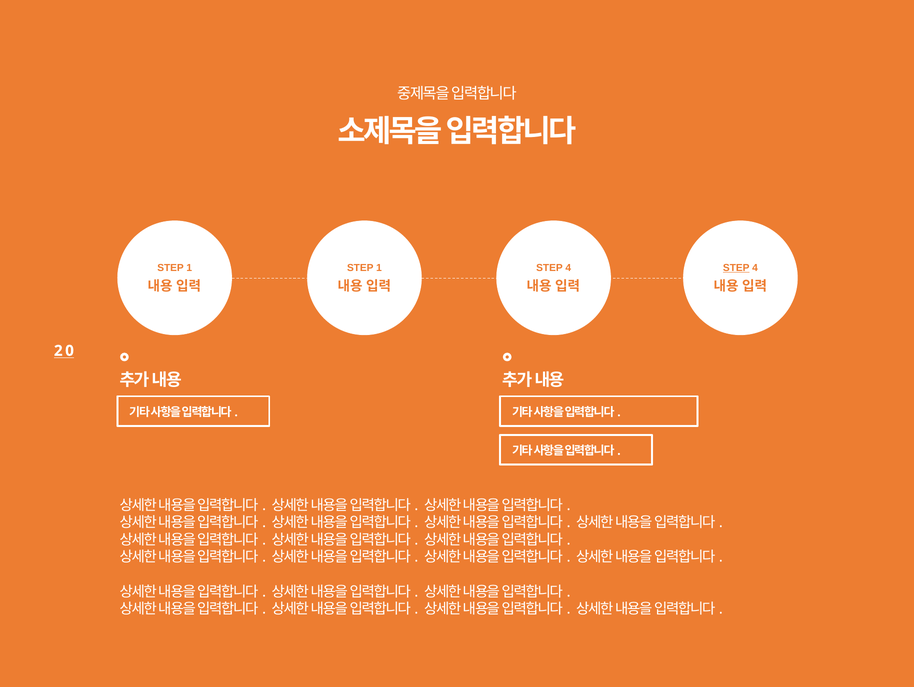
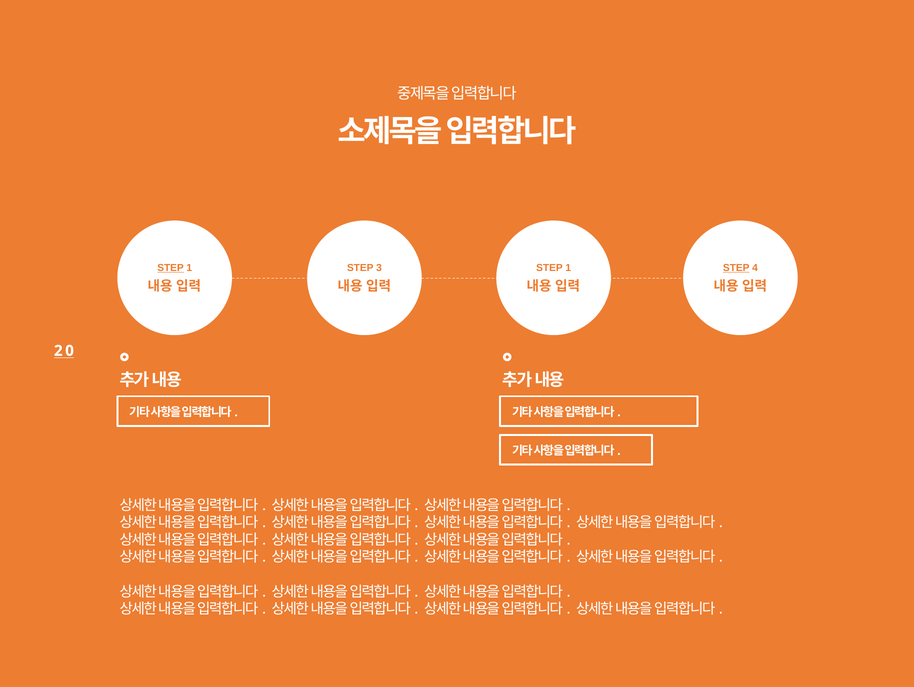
STEP underline: none -> present (171, 268)
1: 1 -> 3 (379, 268)
4: 4 -> 1 (568, 268)
